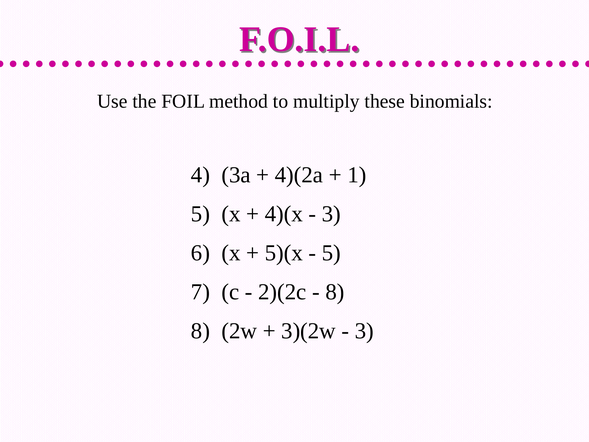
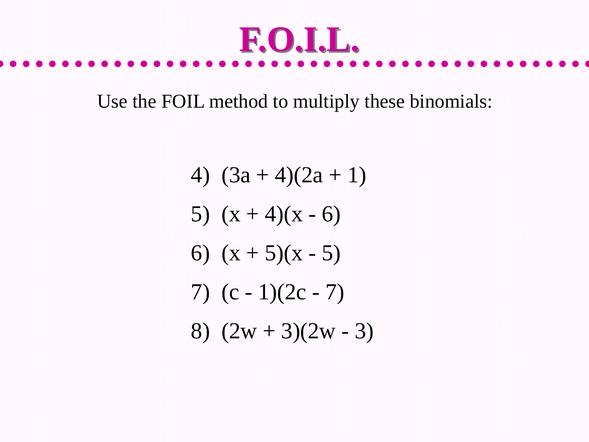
3: 3 -> 6 (331, 214)
2)(2c: 2)(2c -> 1)(2c (282, 292)
8: 8 -> 7 (335, 292)
